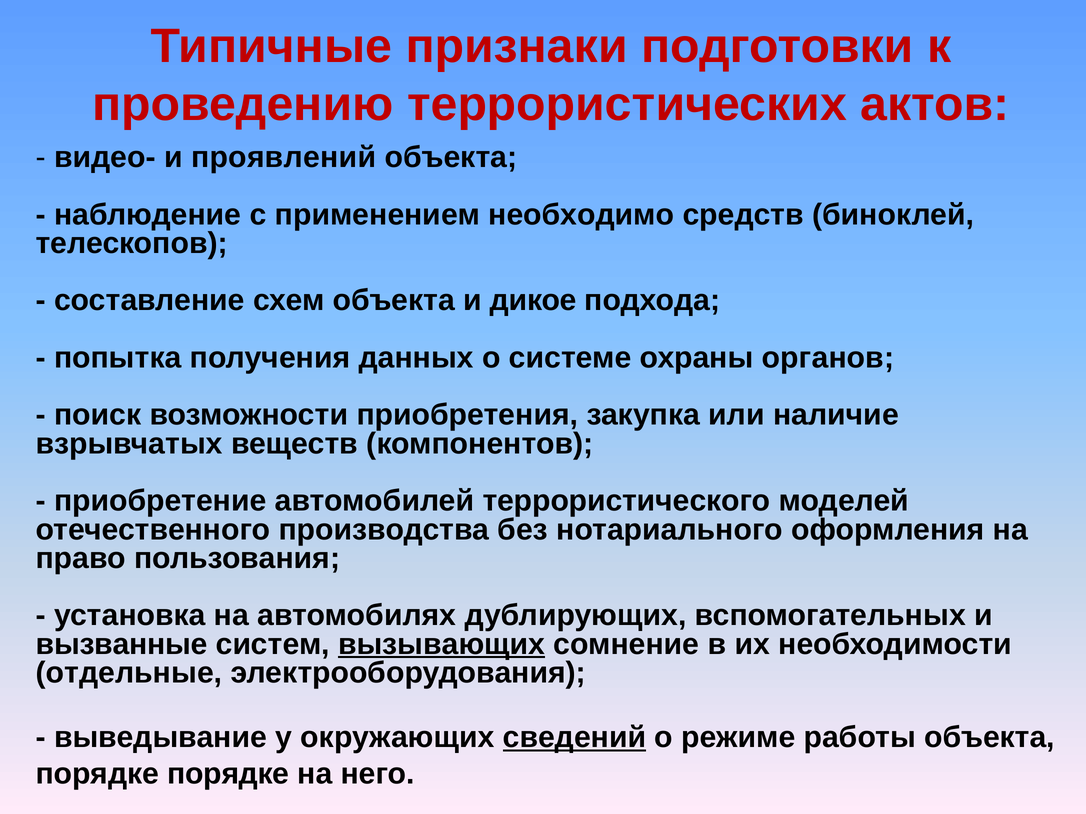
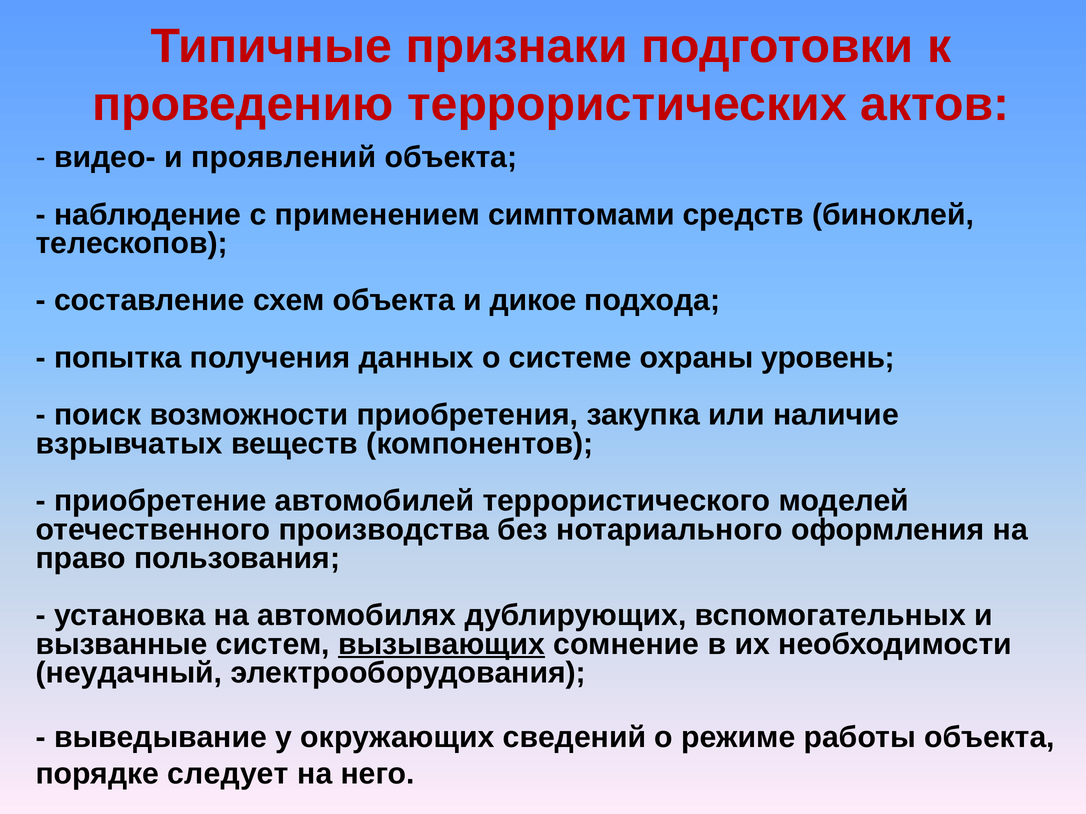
необходимо: необходимо -> симптомами (581, 215)
органов: органов -> уровень (828, 358)
отдельные: отдельные -> неудачный (129, 673)
сведений underline: present -> none (574, 738)
порядке порядке: порядке -> следует (228, 774)
